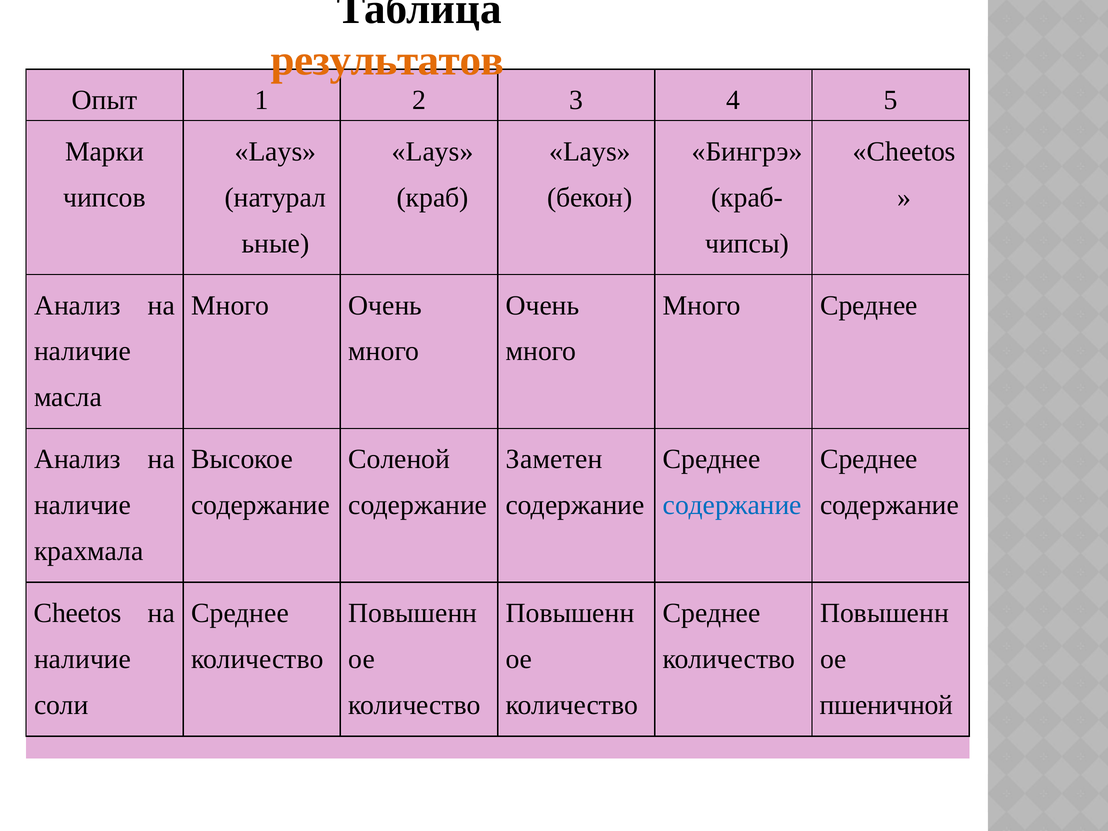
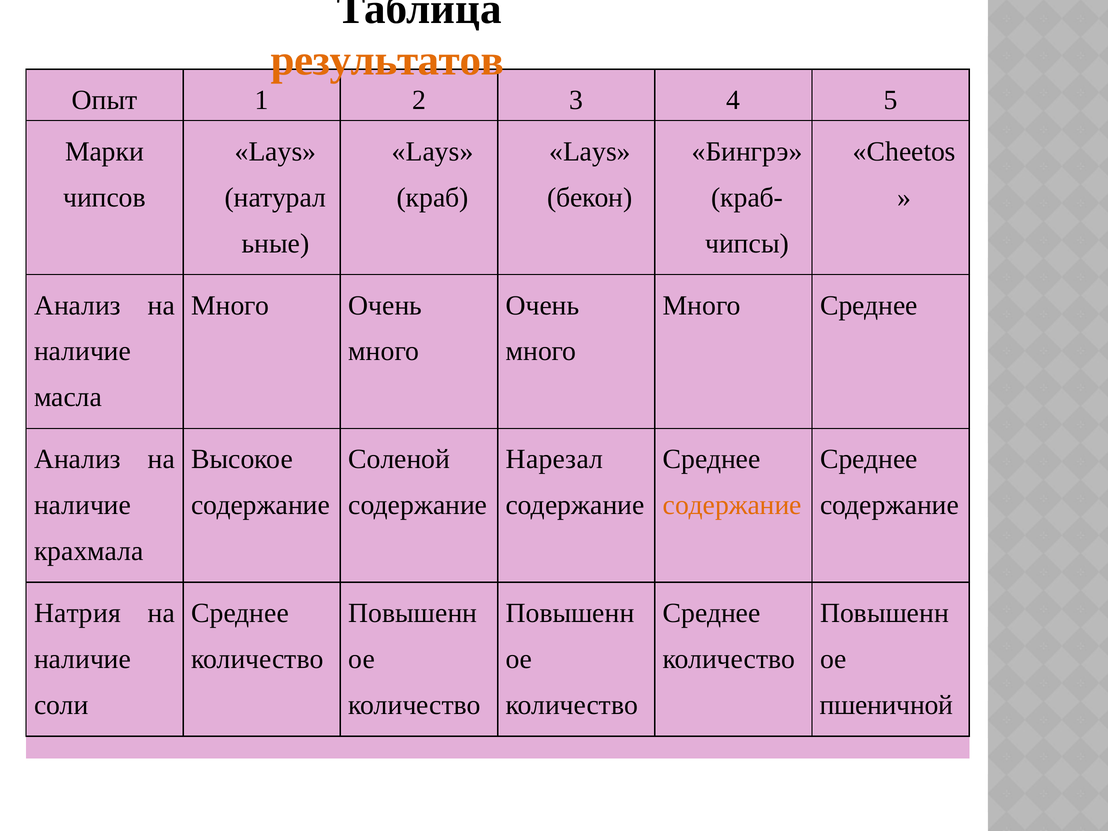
Заметен: Заметен -> Нарезал (554, 459)
содержание colour: blue -> orange (732, 505)
Cheetos: Cheetos -> Натрия (77, 613)
